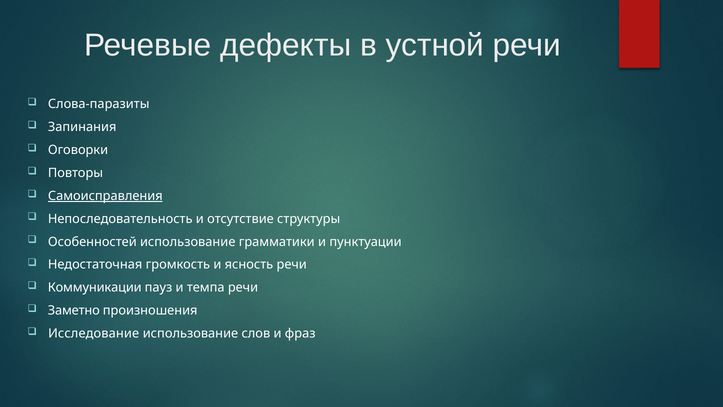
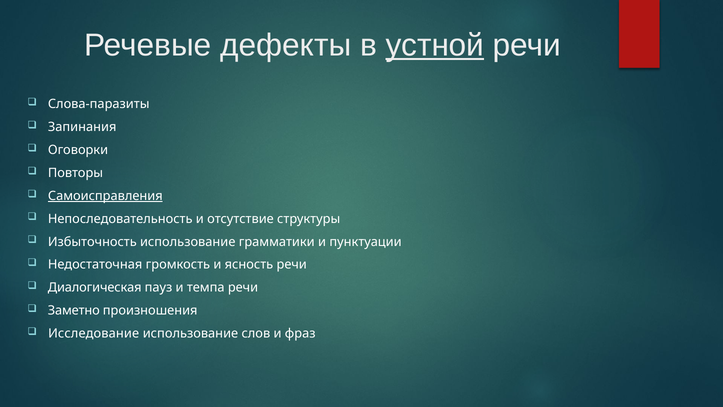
устной underline: none -> present (435, 45)
Особенностей: Особенностей -> Избыточность (92, 242)
Коммуникации: Коммуникации -> Диалогическая (95, 287)
